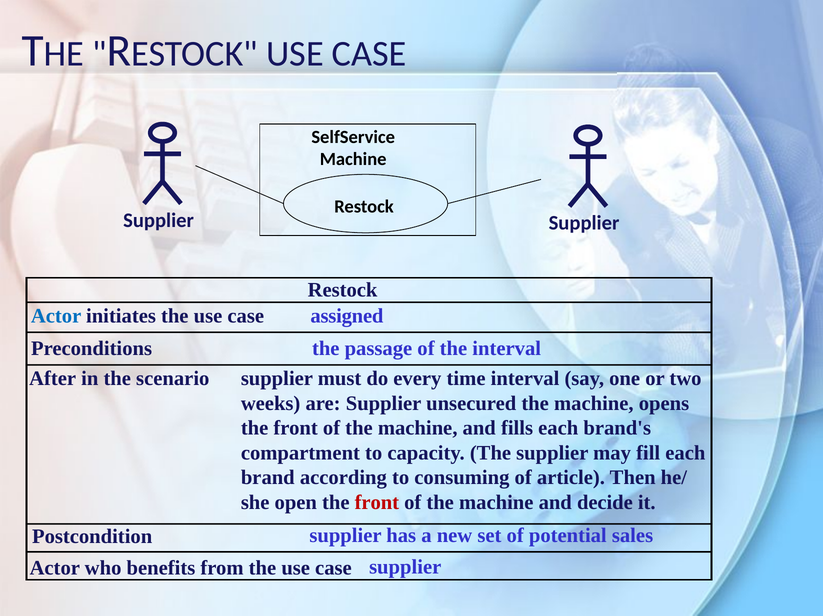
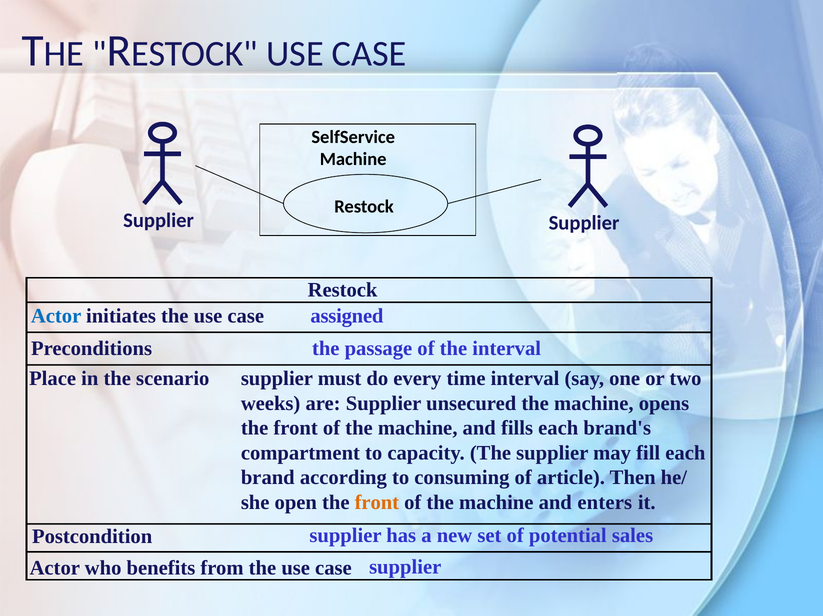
After: After -> Place (53, 378)
front colour: red -> orange (377, 502)
decide: decide -> enters (605, 502)
